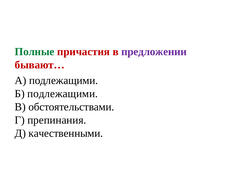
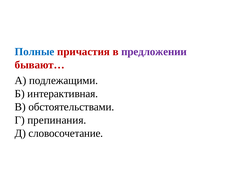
Полные colour: green -> blue (35, 52)
Б подлежащими: подлежащими -> интерактивная (63, 93)
качественными: качественными -> словосочетание (66, 133)
